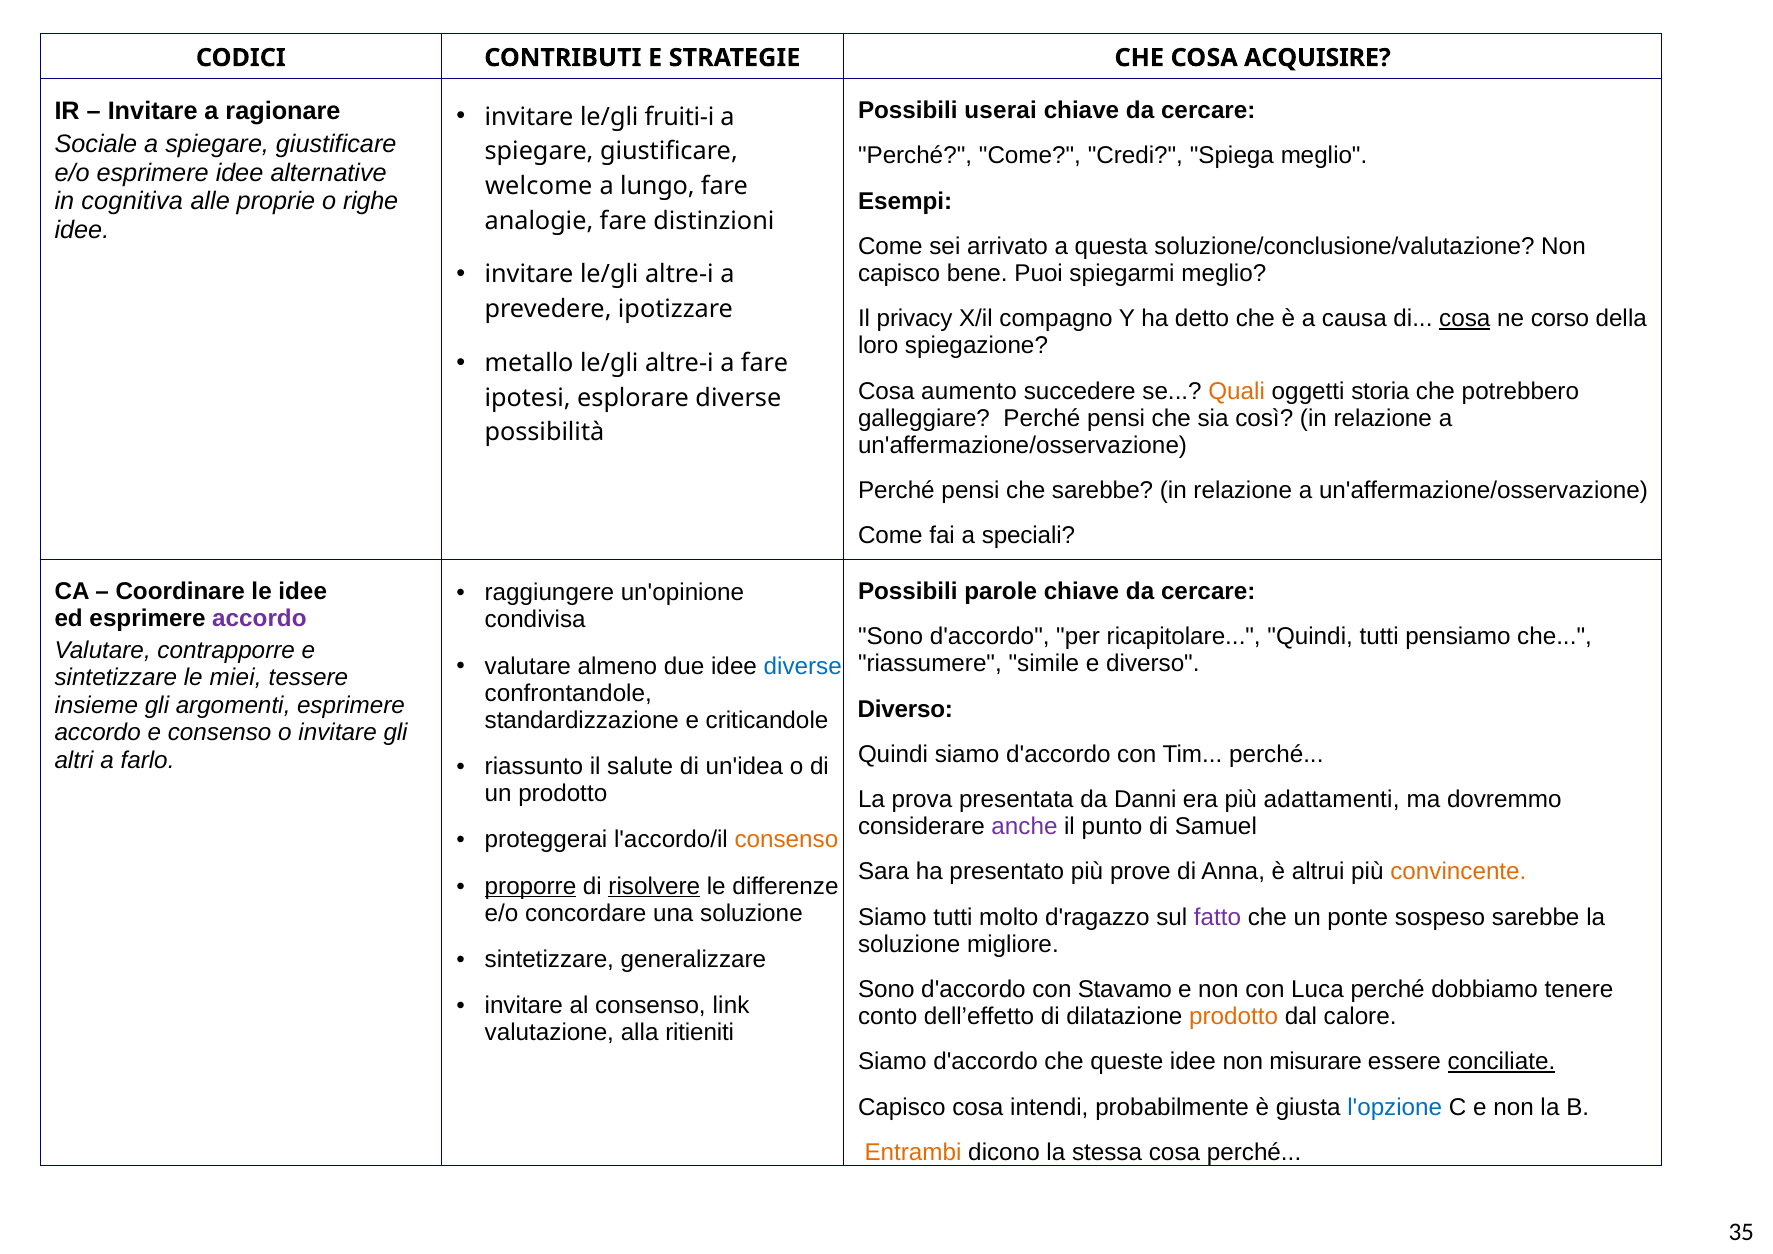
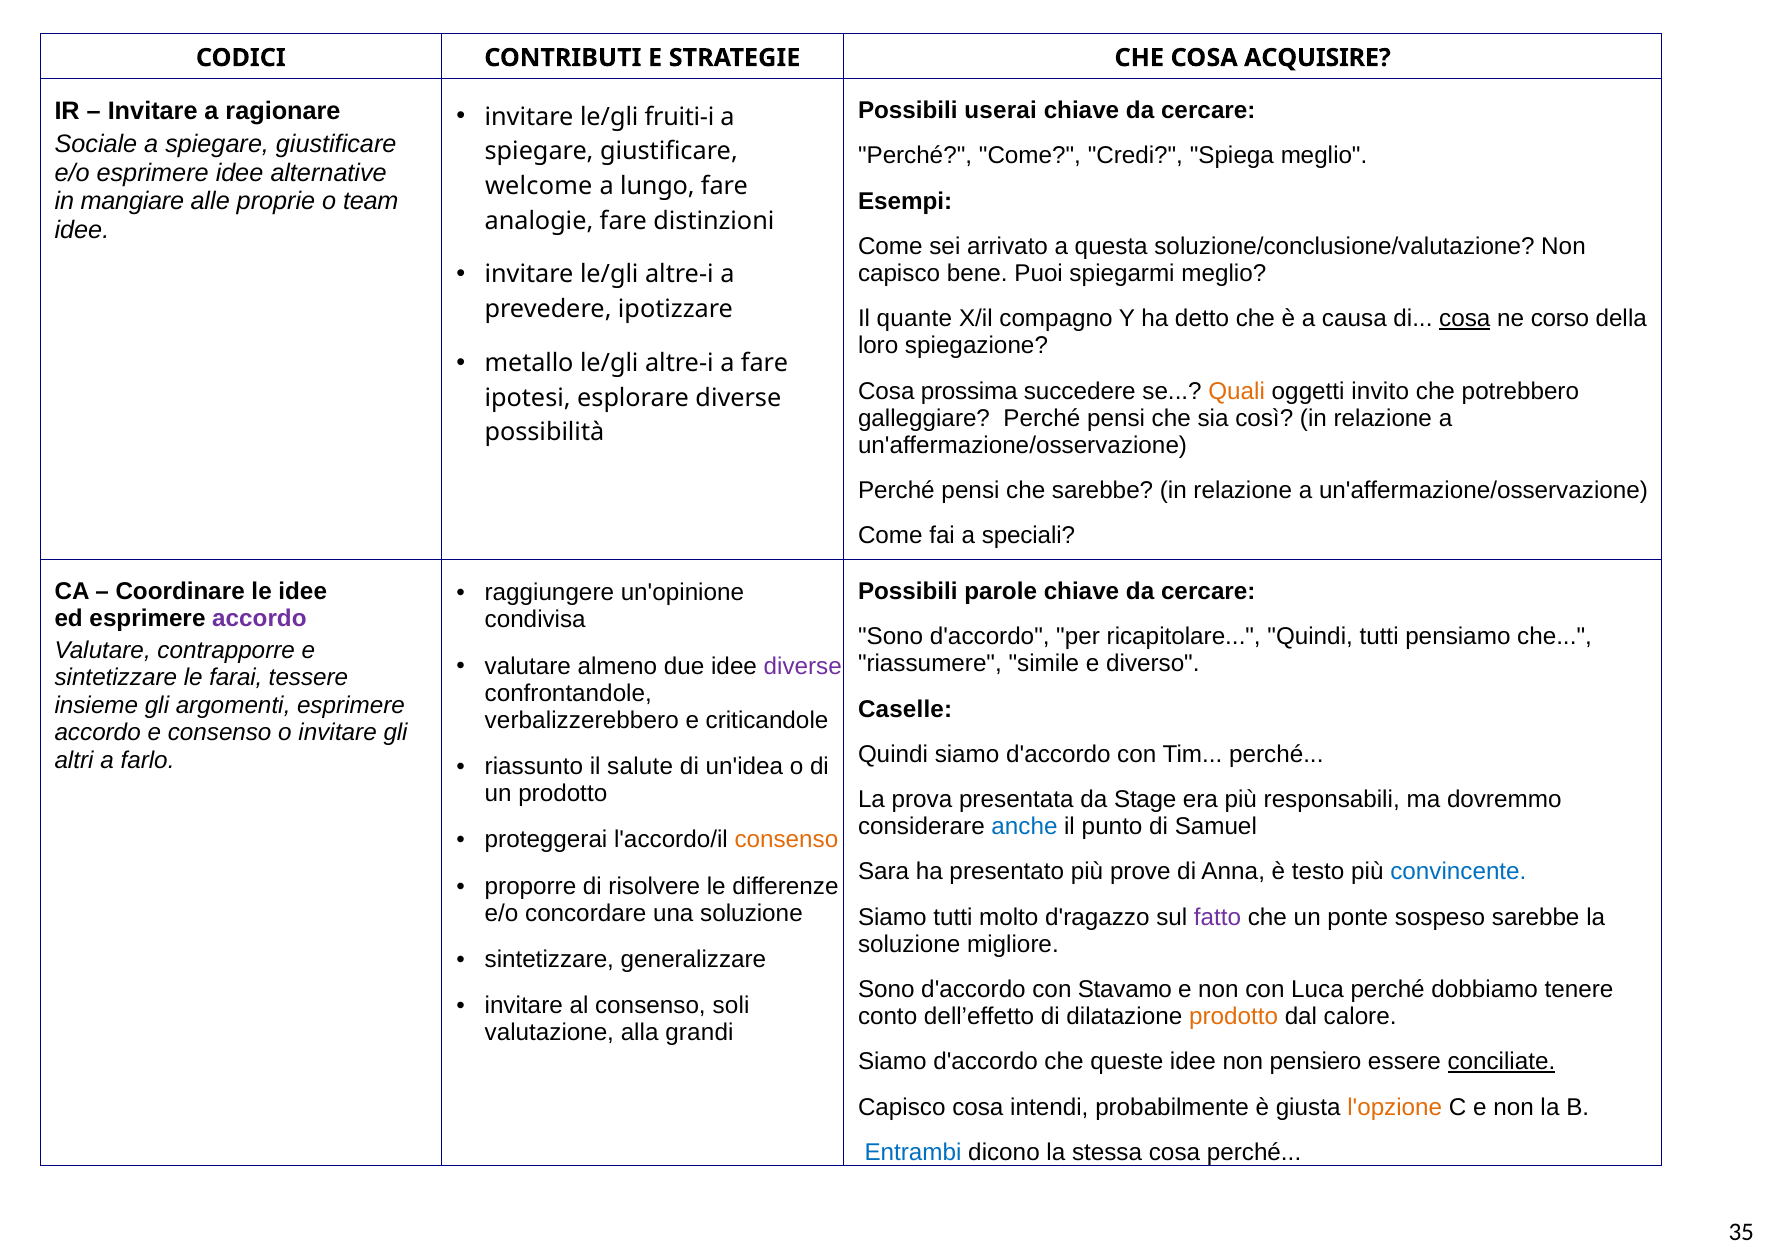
cognitiva: cognitiva -> mangiare (132, 202)
righe: righe -> team (371, 202)
privacy: privacy -> quante (914, 319)
aumento: aumento -> prossima (969, 391)
storia: storia -> invito (1380, 391)
diverse colour: blue -> purple (803, 666)
miei: miei -> farai (236, 678)
Diverso: Diverso -> Caselle (905, 709)
standardizzazione: standardizzazione -> verbalizzerebbero (582, 720)
Danni: Danni -> Stage (1145, 800)
adattamenti: adattamenti -> responsabili (1332, 800)
anche colour: purple -> blue (1024, 827)
altrui: altrui -> testo (1318, 872)
convincente colour: orange -> blue (1458, 872)
proporre underline: present -> none (530, 886)
risolvere underline: present -> none (654, 886)
link: link -> soli (731, 1006)
ritieniti: ritieniti -> grandi (699, 1033)
misurare: misurare -> pensiero (1316, 1062)
l'opzione colour: blue -> orange (1395, 1107)
Entrambi colour: orange -> blue (913, 1152)
